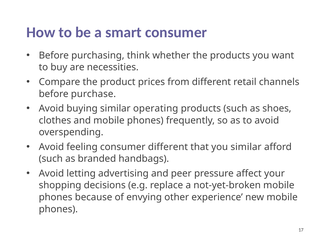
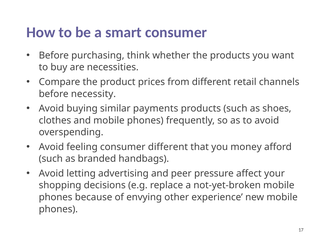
purchase: purchase -> necessity (93, 94)
operating: operating -> payments (156, 109)
you similar: similar -> money (246, 147)
